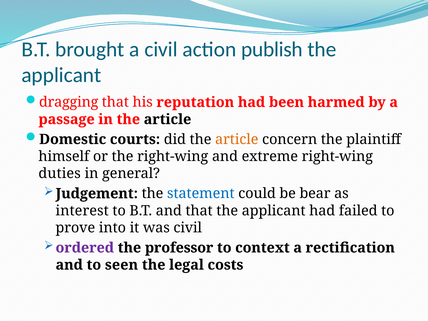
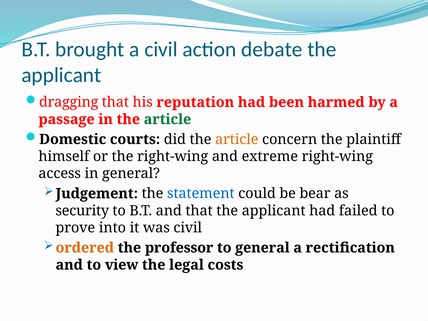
publish: publish -> debate (272, 49)
article colour: black -> green (168, 119)
duties: duties -> access (60, 174)
interest: interest -> security (82, 211)
ordered colour: purple -> orange (85, 248)
to context: context -> general (262, 248)
seen: seen -> view (122, 265)
